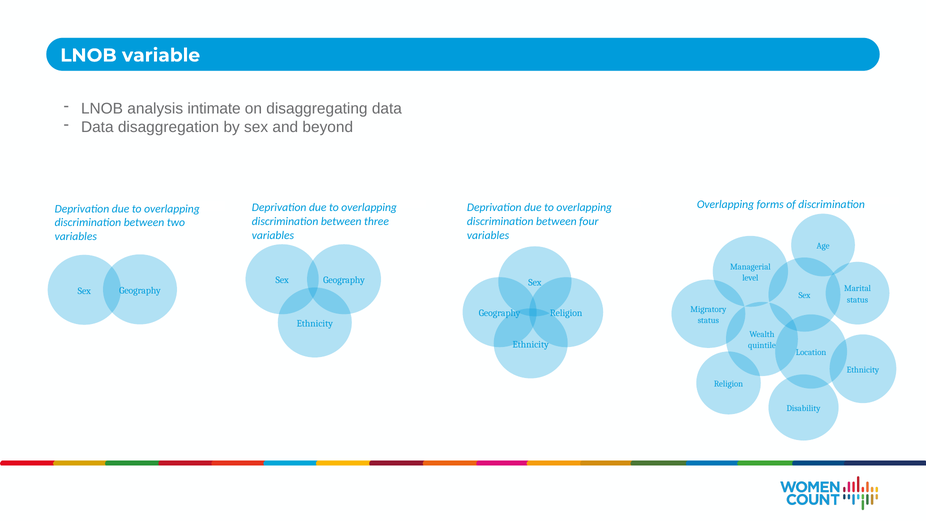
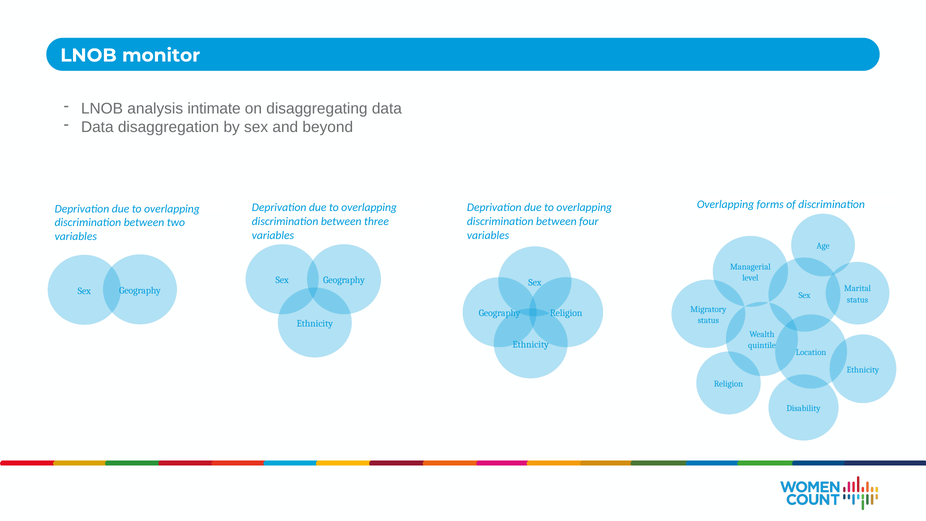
variable: variable -> monitor (161, 55)
